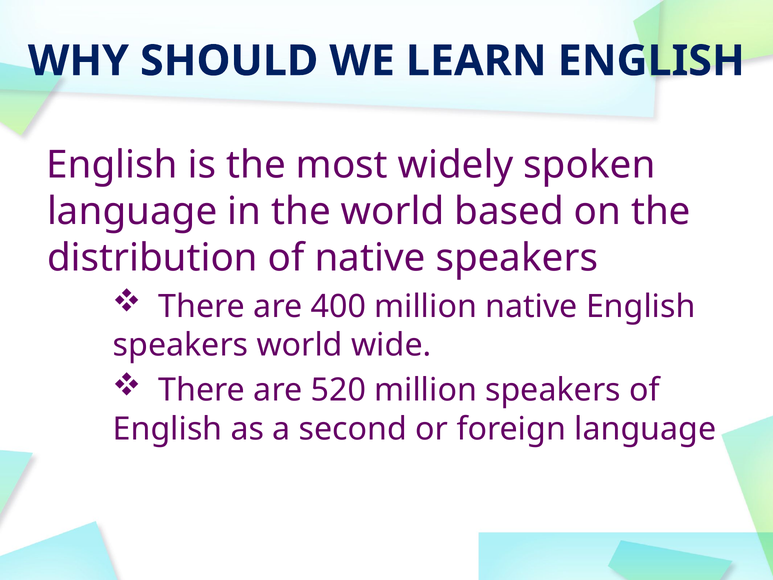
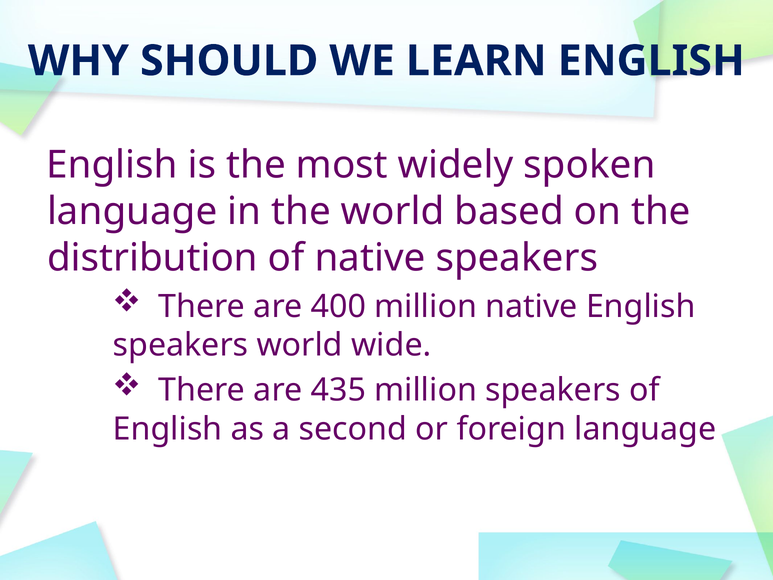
520: 520 -> 435 (338, 390)
